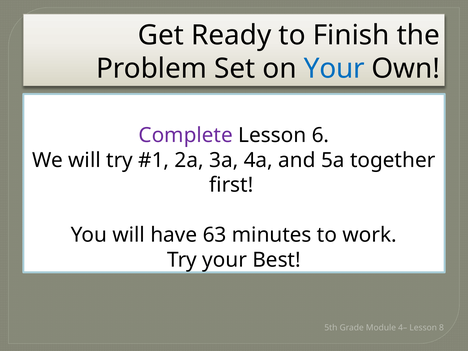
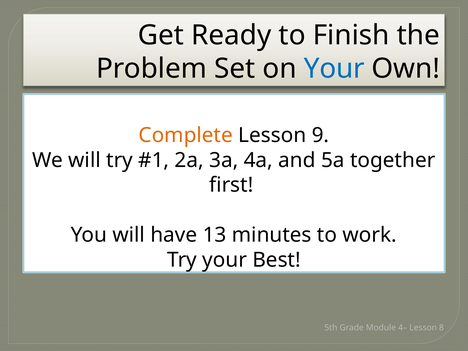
Complete colour: purple -> orange (186, 135)
6: 6 -> 9 (320, 135)
63: 63 -> 13 (215, 235)
